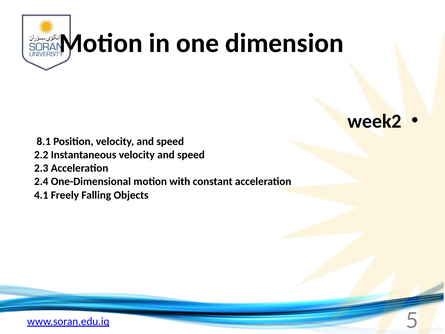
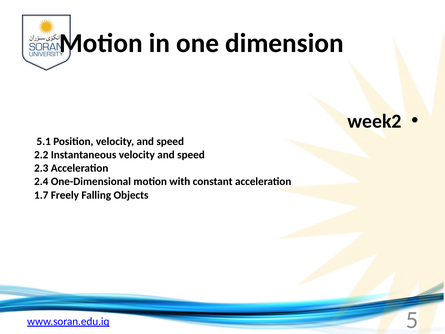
8.1: 8.1 -> 5.1 (44, 141)
4.1: 4.1 -> 1.7 (41, 195)
